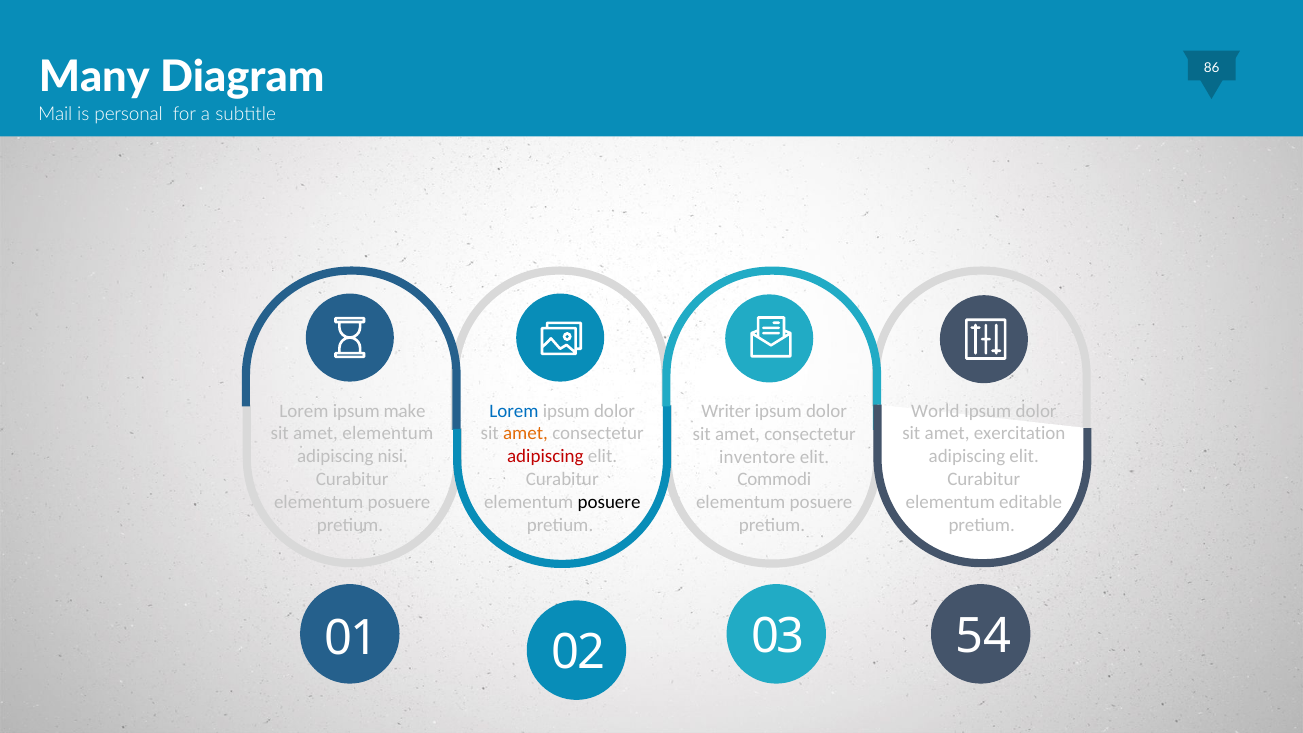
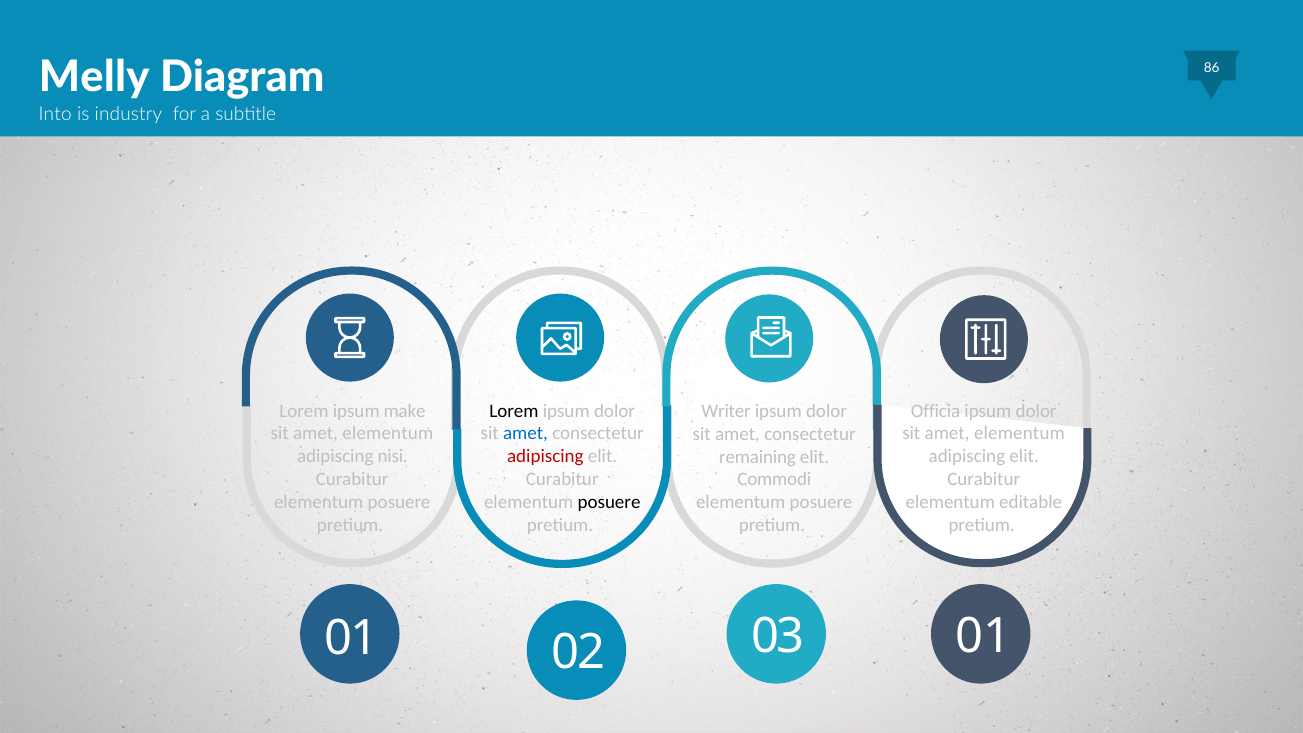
Many: Many -> Melly (94, 78)
Mail: Mail -> Into (55, 114)
personal: personal -> industry (128, 114)
Lorem colour: blue -> black (514, 411)
World: World -> Officia (936, 411)
amet colour: orange -> blue (526, 434)
exercitation: exercitation -> elementum (1019, 434)
inventore: inventore -> remaining (757, 457)
01 54: 54 -> 01 (983, 636)
